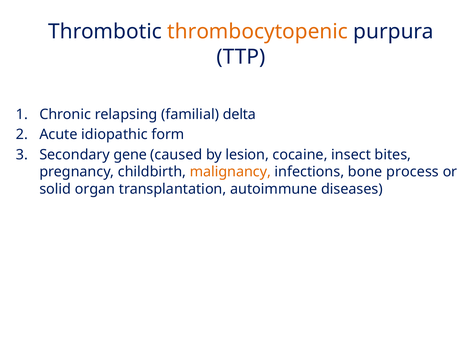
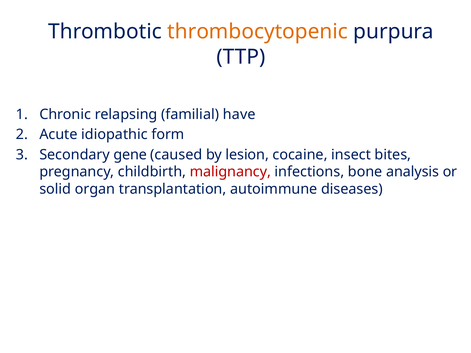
delta: delta -> have (239, 114)
malignancy colour: orange -> red (230, 172)
process: process -> analysis (413, 172)
